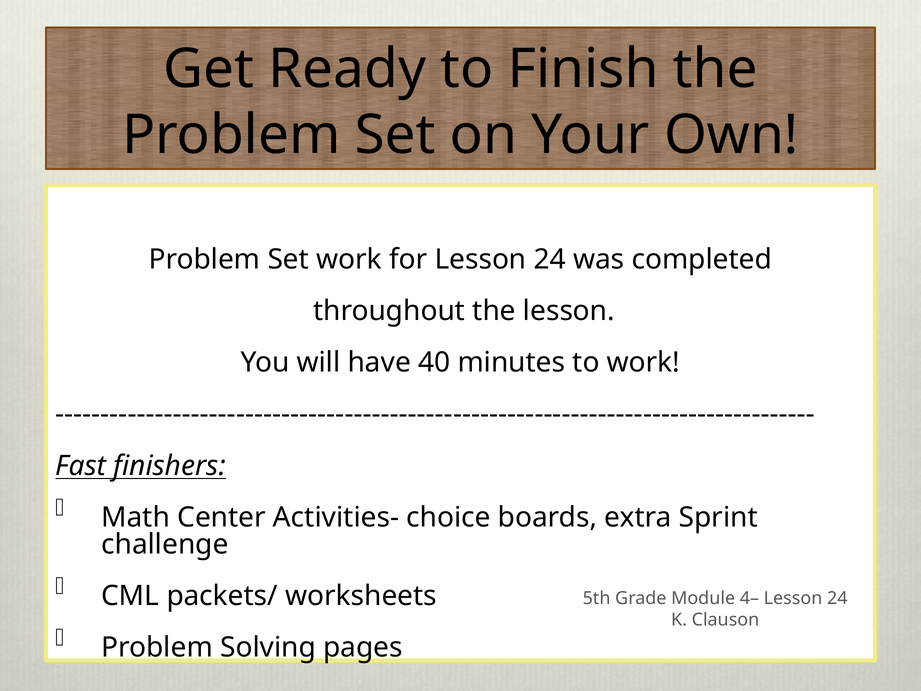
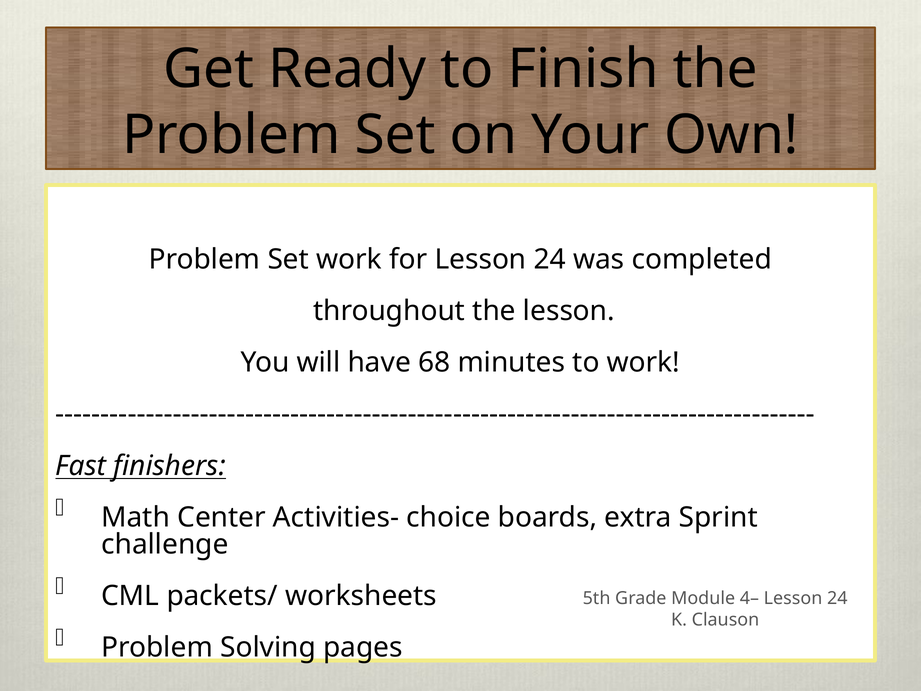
40: 40 -> 68 (434, 362)
